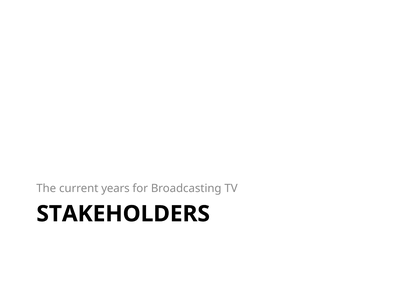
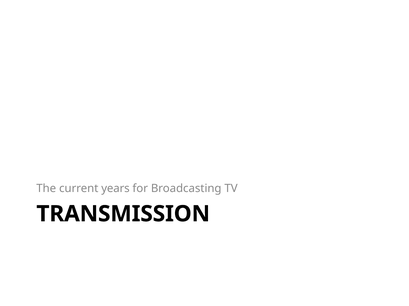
STAKEHOLDERS: STAKEHOLDERS -> TRANSMISSION (123, 214)
